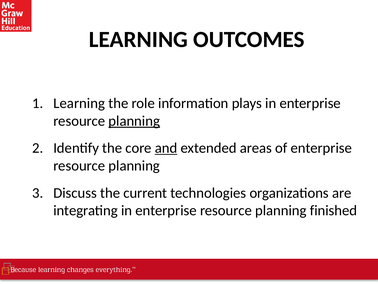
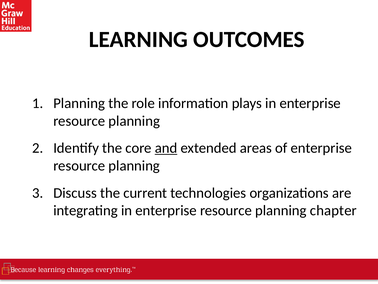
Learning: Learning -> Planning (79, 103)
planning underline: present -> none (134, 121)
finished: finished -> chapter (333, 210)
